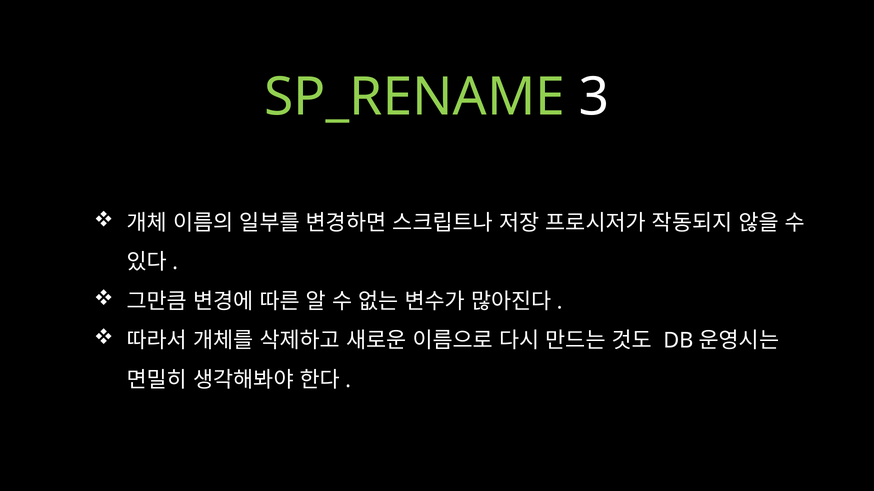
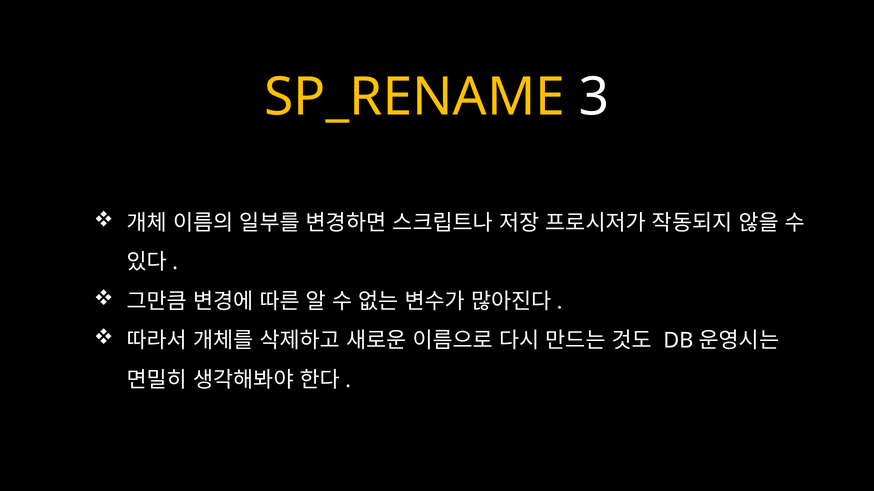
SP_RENAME colour: light green -> yellow (415, 97)
